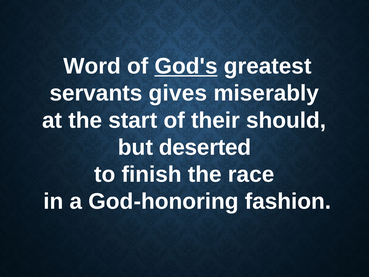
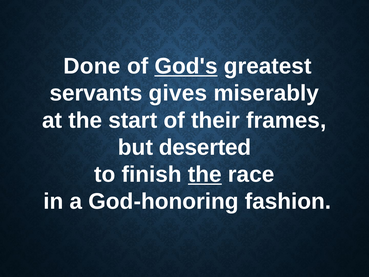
Word: Word -> Done (92, 66)
should: should -> frames (286, 120)
the underline: none -> present (205, 174)
